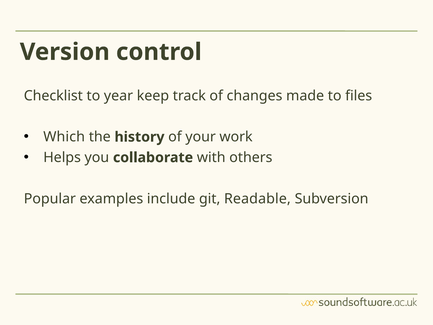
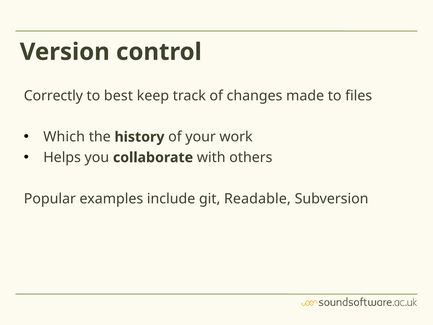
Checklist: Checklist -> Correctly (53, 96)
year: year -> best (118, 96)
